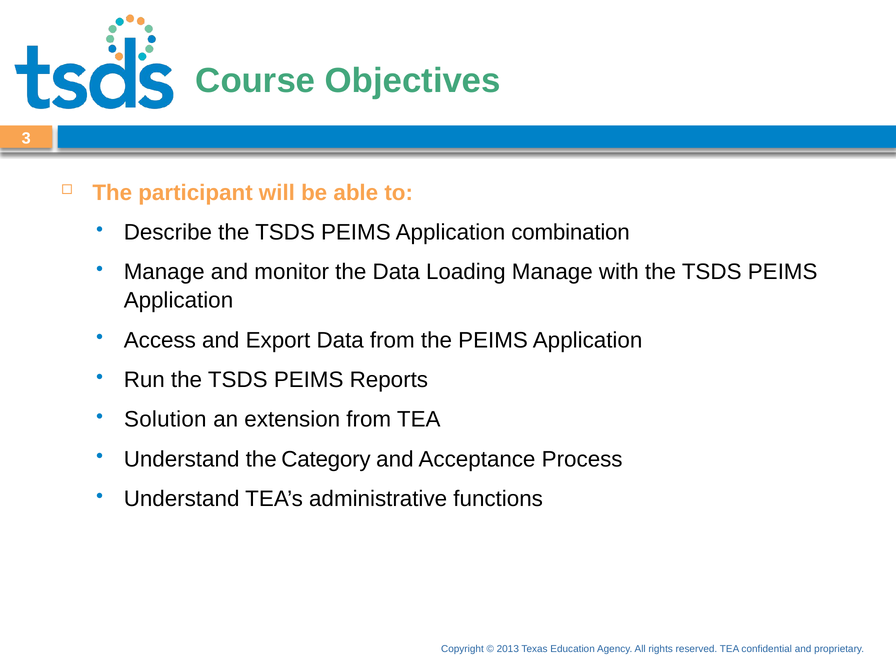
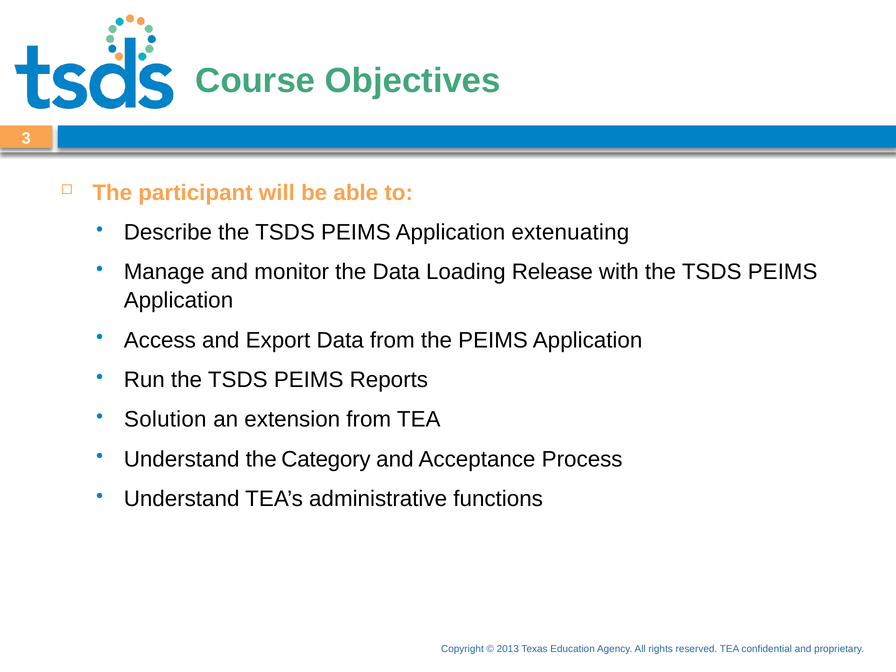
combination: combination -> extenuating (570, 232)
Loading Manage: Manage -> Release (552, 272)
